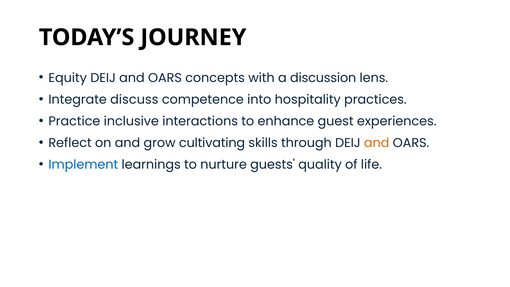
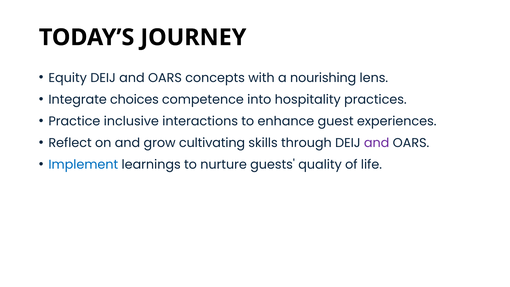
discussion: discussion -> nourishing (323, 78)
discuss: discuss -> choices (134, 99)
and colour: orange -> purple (377, 143)
